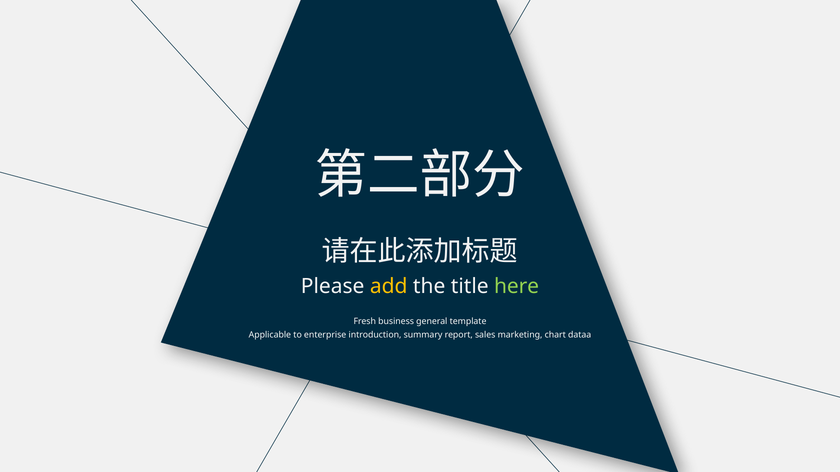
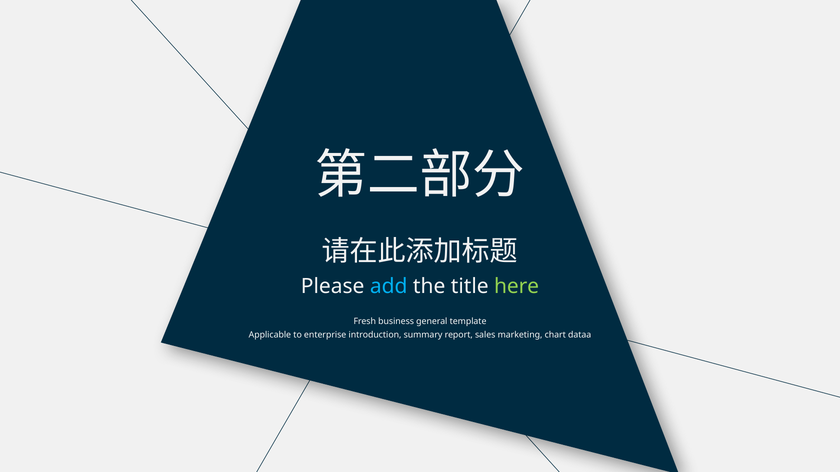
add colour: yellow -> light blue (389, 287)
